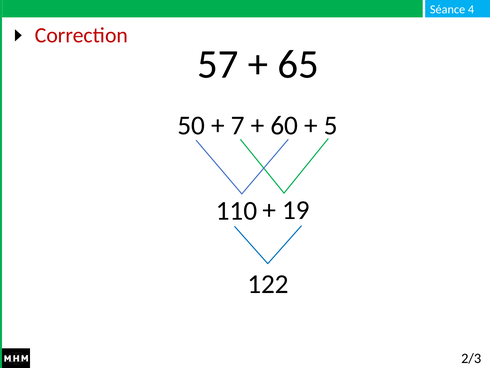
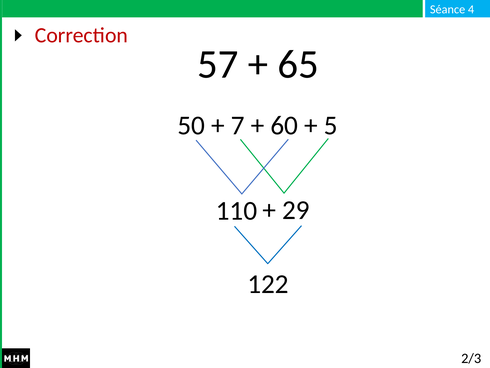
19: 19 -> 29 (296, 210)
